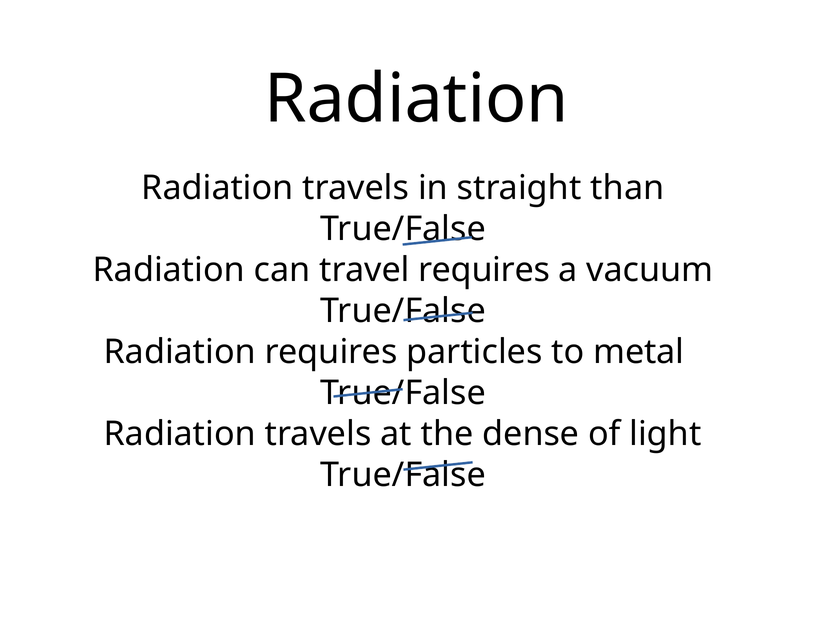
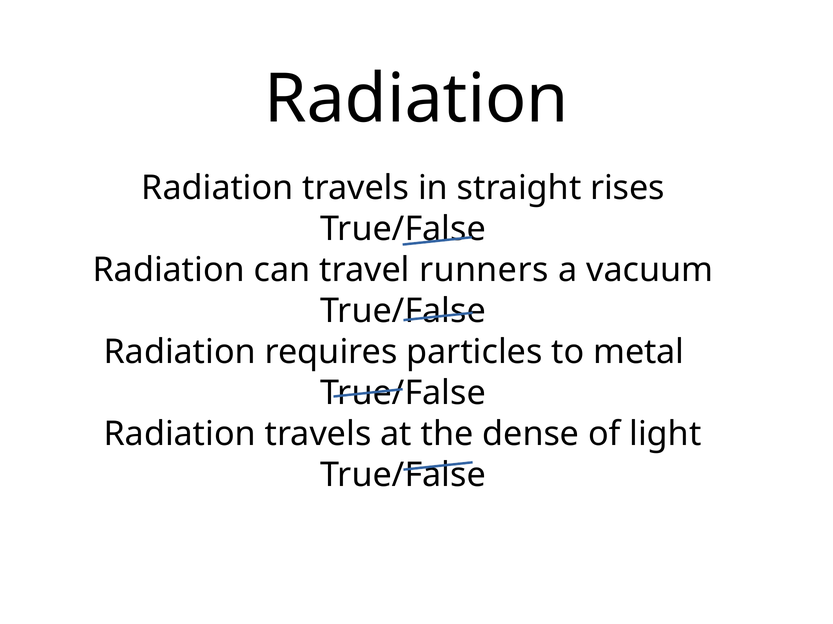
than: than -> rises (628, 188)
travel requires: requires -> runners (484, 270)
